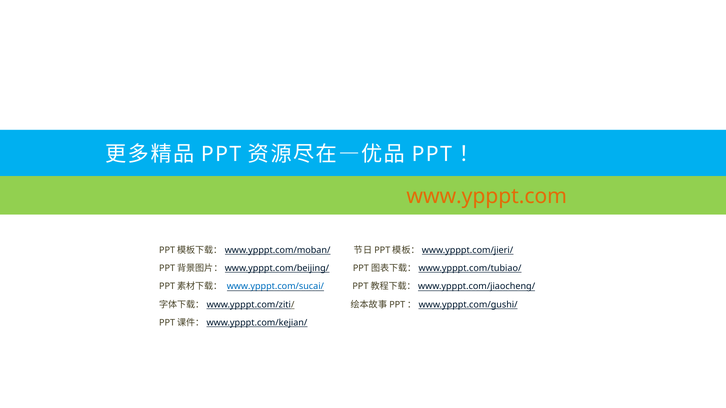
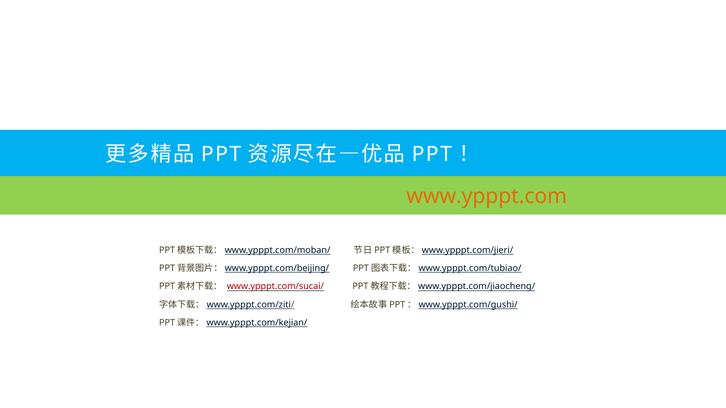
www.ypppt.com/sucai/ colour: blue -> red (275, 287)
